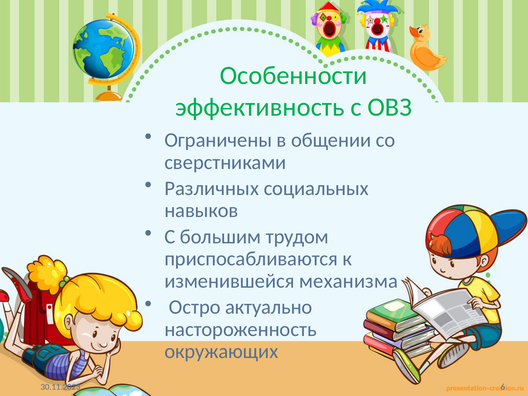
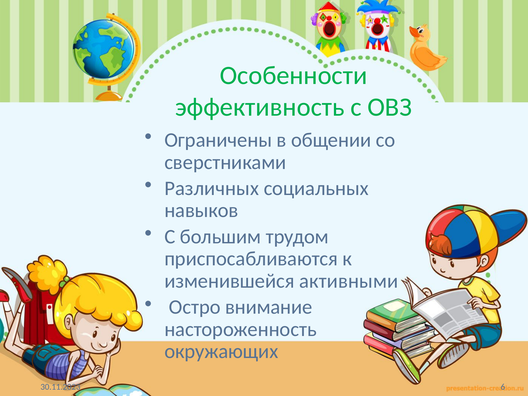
механизма: механизма -> активными (349, 281)
актуально: актуально -> внимание (269, 307)
